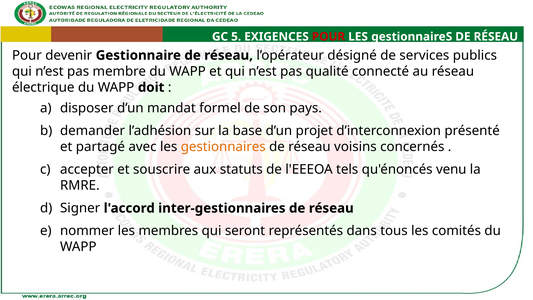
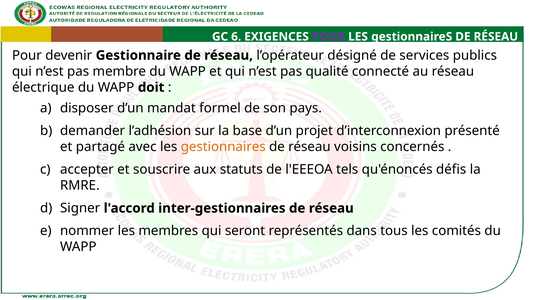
5: 5 -> 6 (236, 37)
POUR colour: red -> purple (329, 37)
venu: venu -> défis (451, 169)
